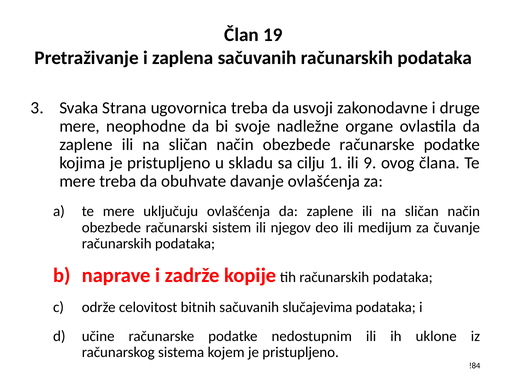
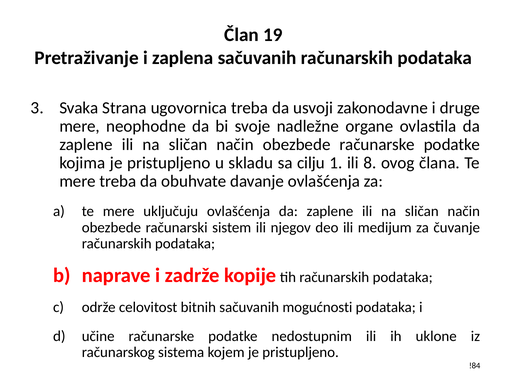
9: 9 -> 8 (370, 163)
slučajevima: slučajevima -> mogućnosti (317, 308)
